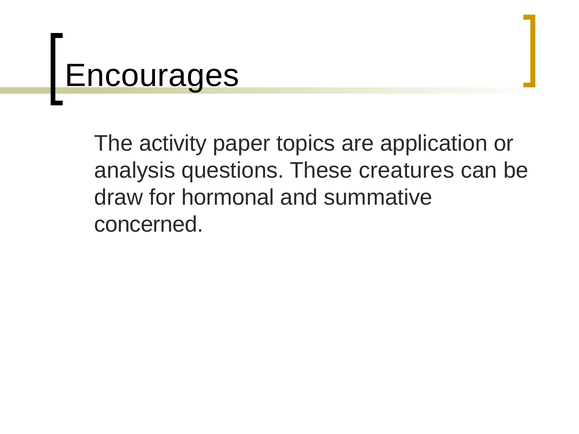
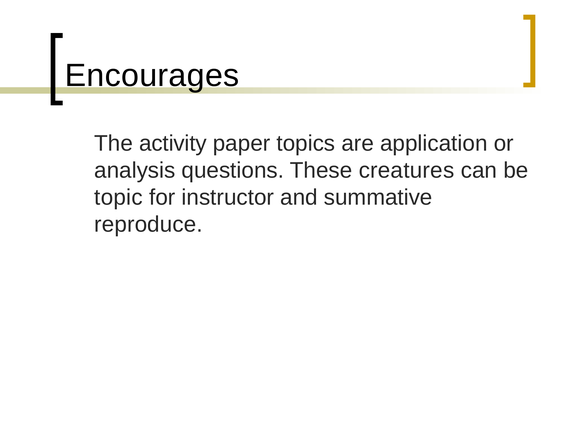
draw: draw -> topic (119, 197)
hormonal: hormonal -> instructor (228, 197)
concerned: concerned -> reproduce (149, 225)
